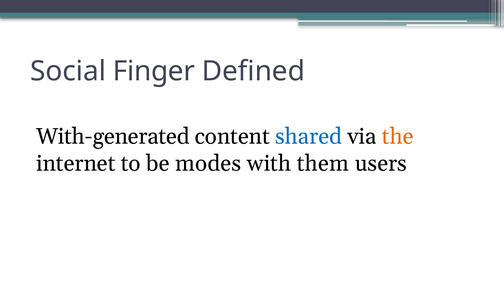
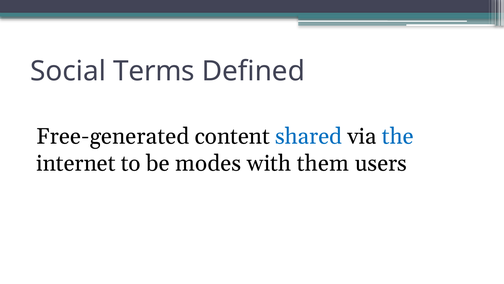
Finger: Finger -> Terms (154, 71)
With-generated: With-generated -> Free-generated (113, 136)
the colour: orange -> blue (398, 136)
